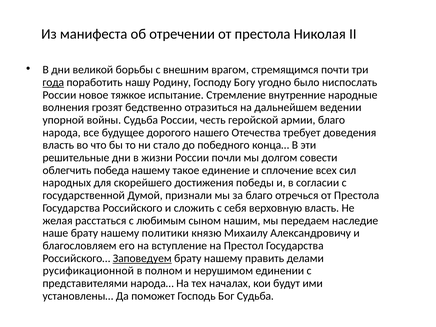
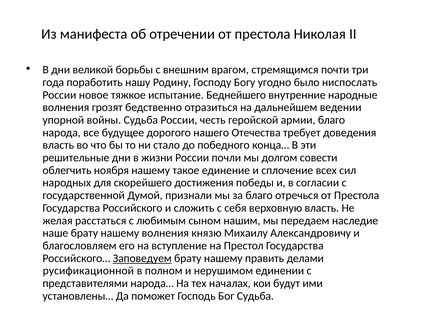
года underline: present -> none (53, 82)
Стремление: Стремление -> Беднейшего (236, 95)
победа: победа -> ноября (111, 170)
нашему политики: политики -> волнения (165, 233)
